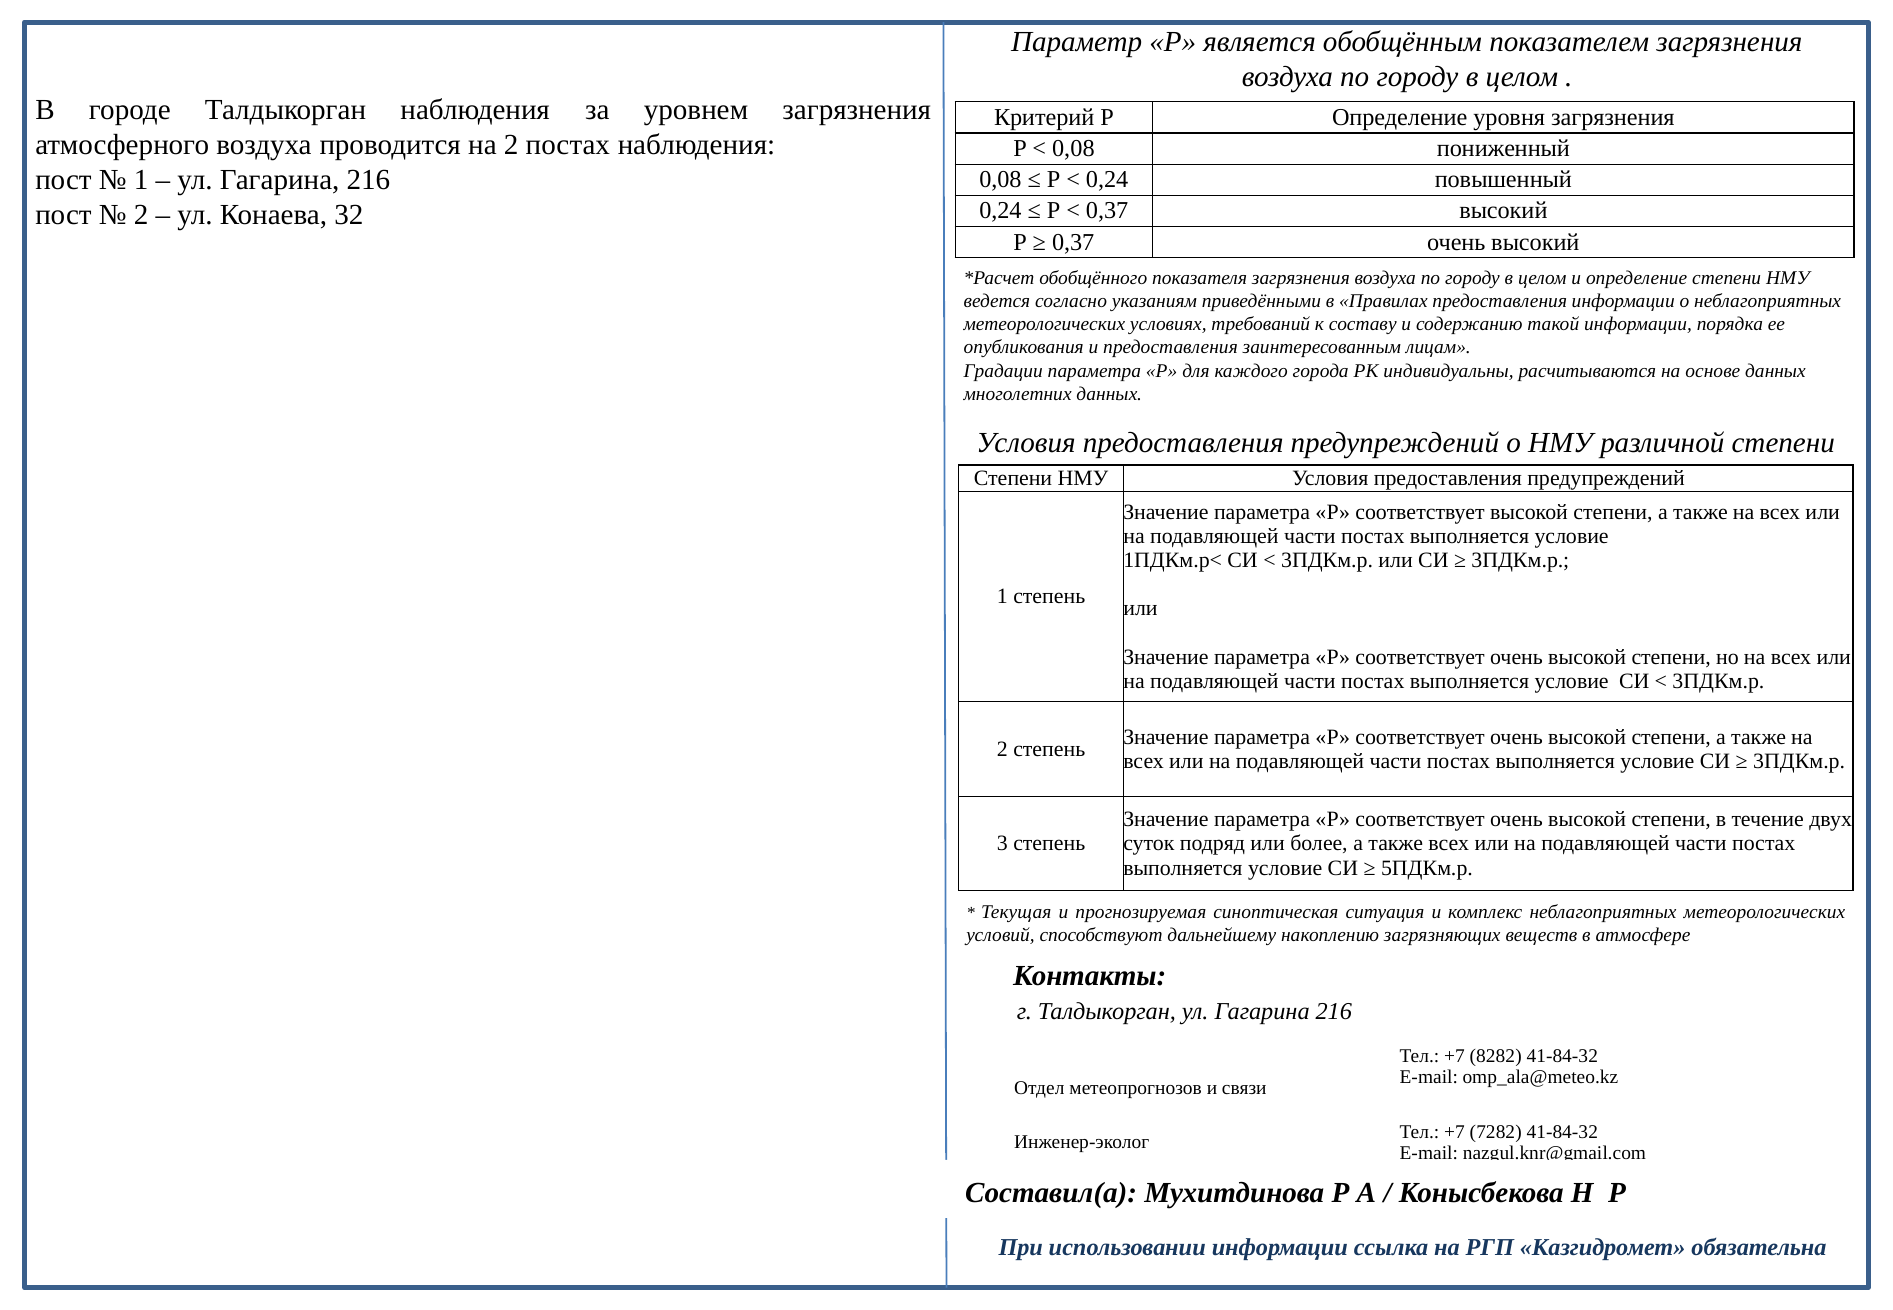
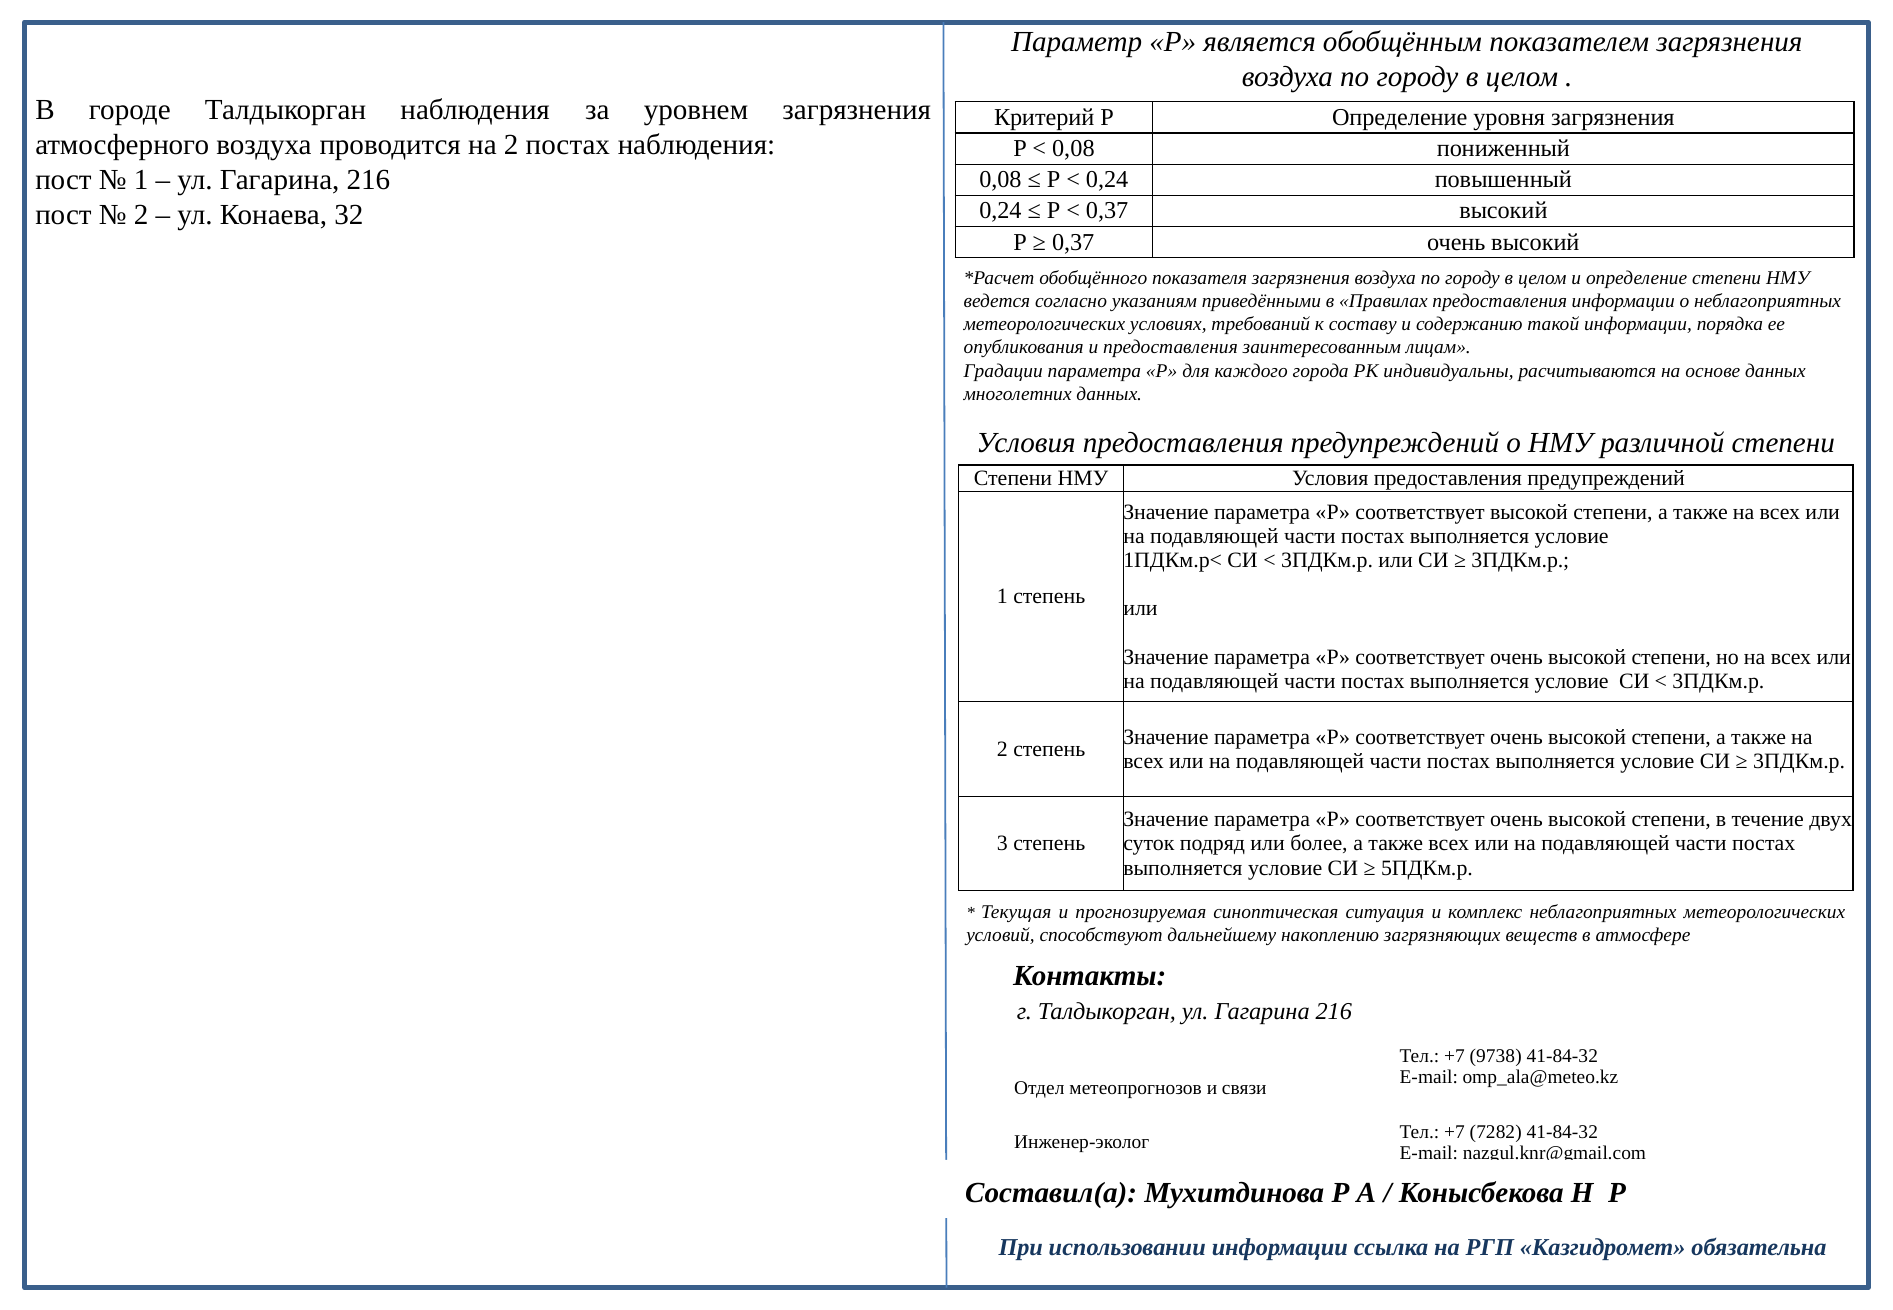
8282: 8282 -> 9738 (1496, 1056)
